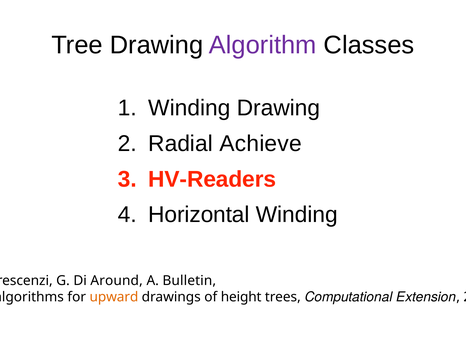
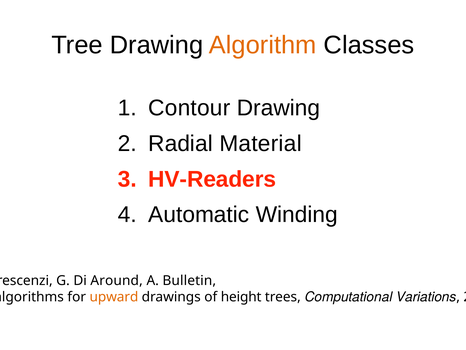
Algorithm colour: purple -> orange (263, 45)
Winding: Winding -> Contour (189, 108)
Achieve: Achieve -> Material (261, 143)
Horizontal: Horizontal -> Automatic (199, 214)
Extension: Extension -> Variations (426, 297)
